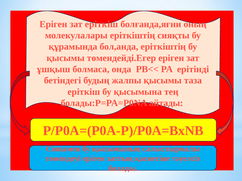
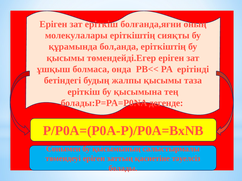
айтады: айтады -> дегенде (166, 103)
